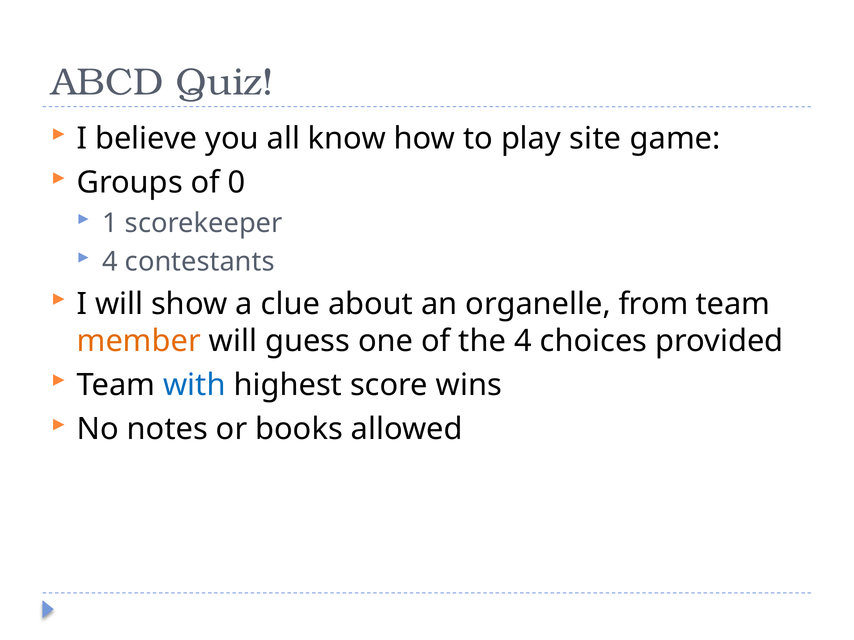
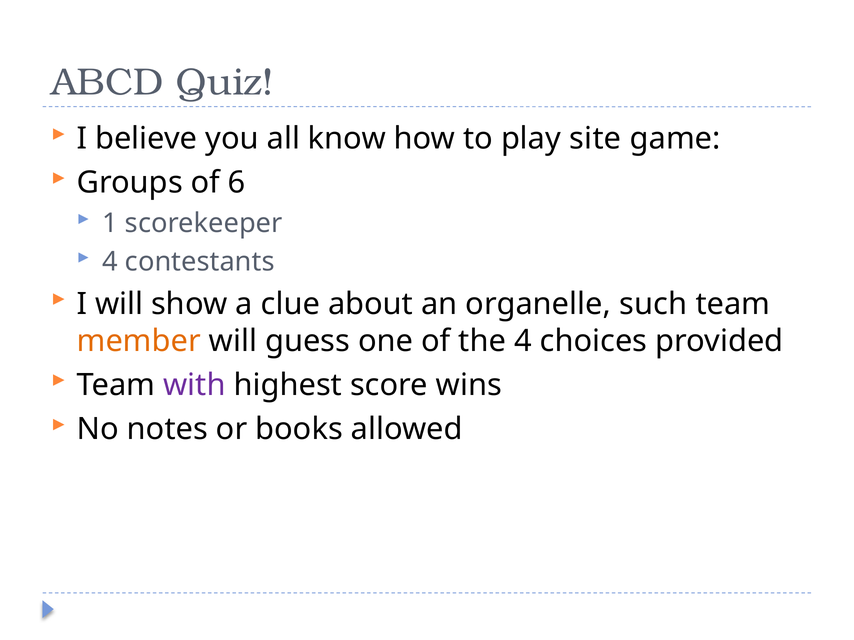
0: 0 -> 6 (237, 183)
from: from -> such (653, 304)
with colour: blue -> purple (194, 385)
